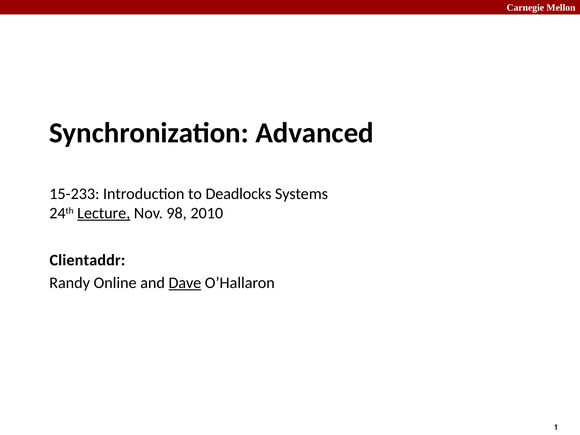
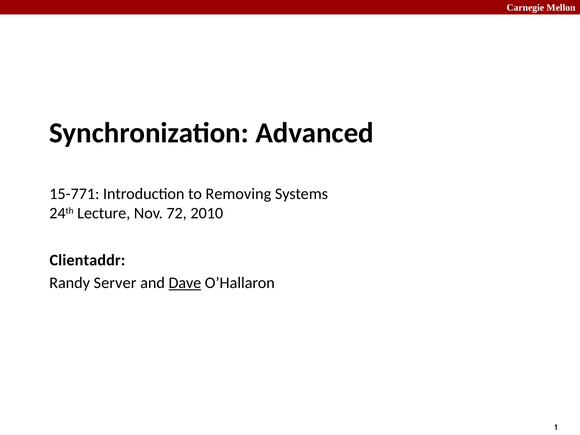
15-233: 15-233 -> 15-771 (74, 194)
Deadlocks: Deadlocks -> Removing (238, 194)
Lecture underline: present -> none (104, 213)
98: 98 -> 72 (177, 213)
Online: Online -> Server (115, 283)
